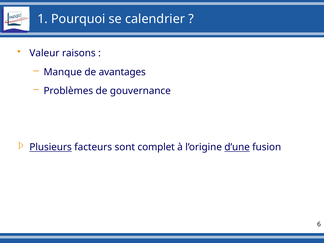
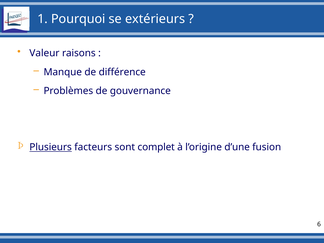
calendrier: calendrier -> extérieurs (155, 19)
avantages: avantages -> différence (122, 72)
d’une underline: present -> none (237, 147)
